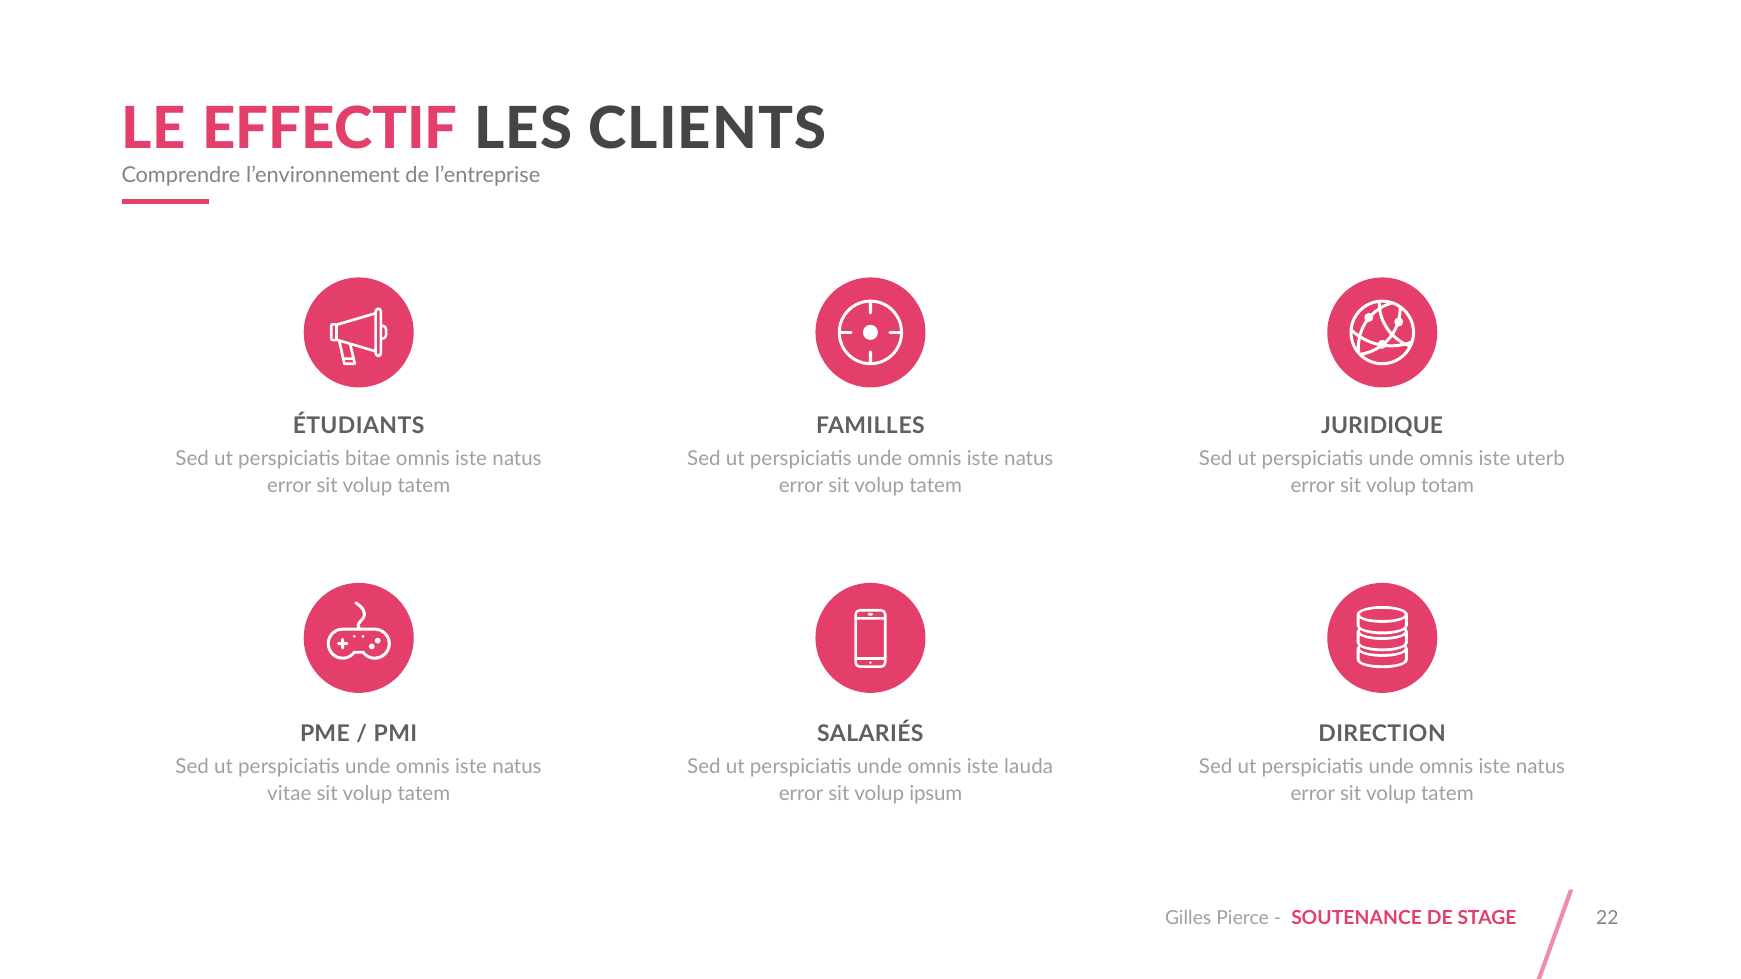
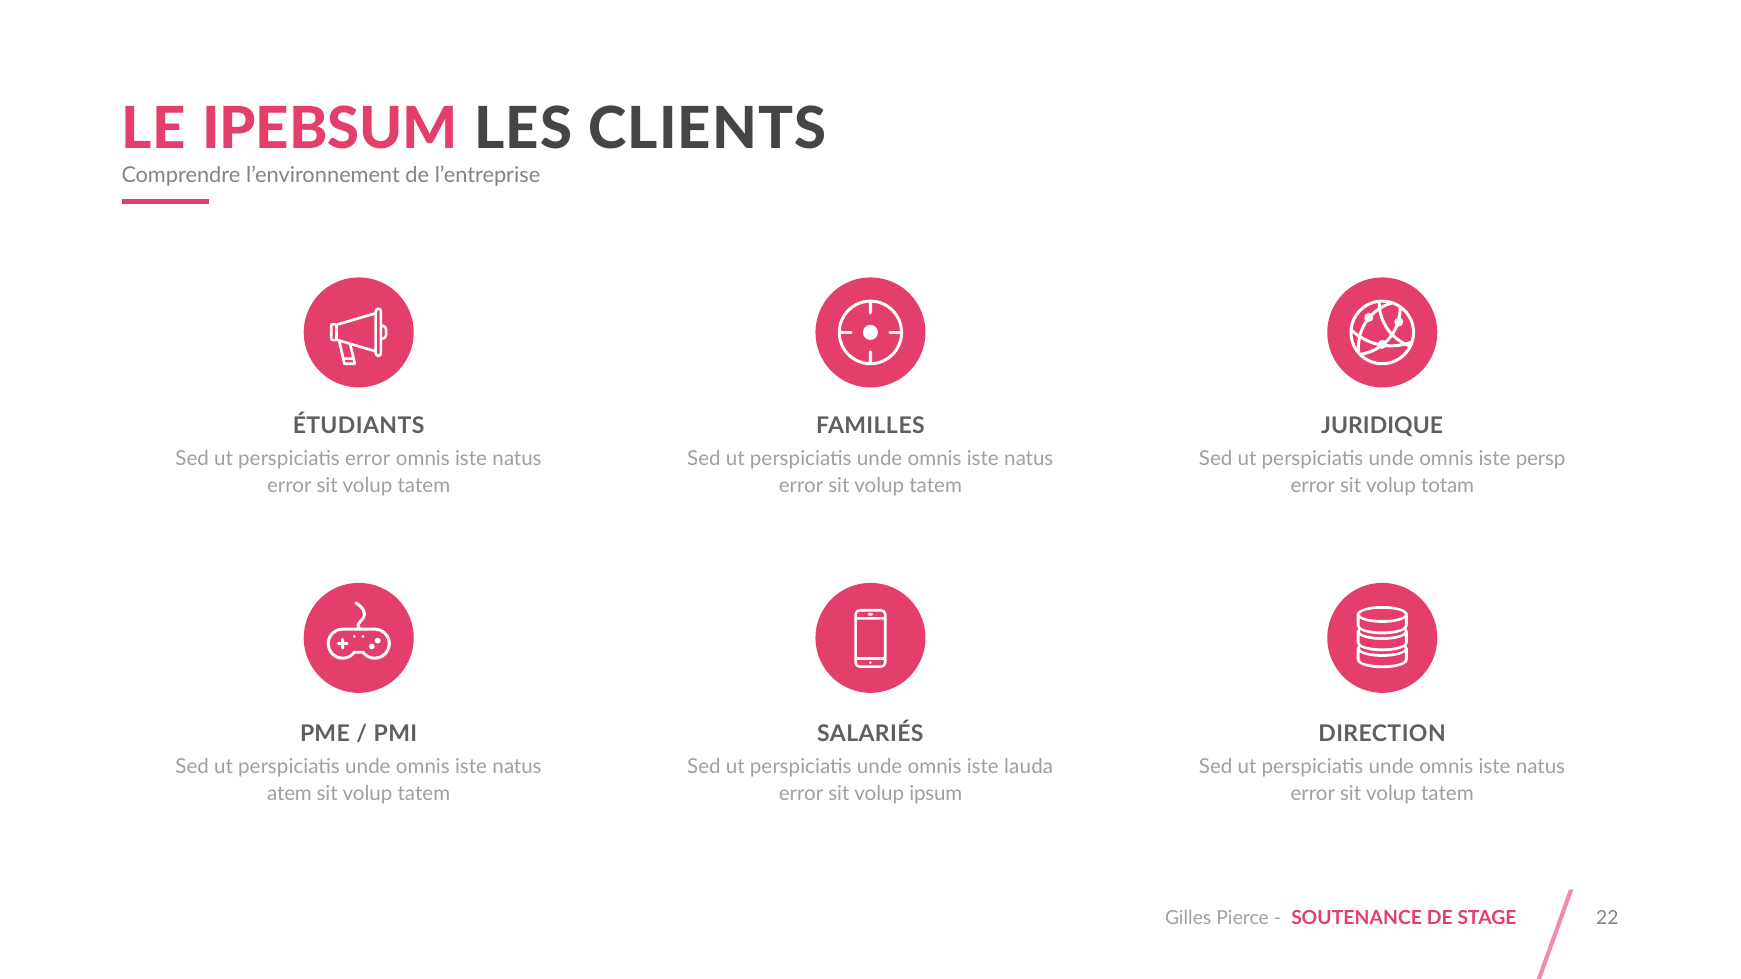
EFFECTIF: EFFECTIF -> IPEBSUM (330, 129)
perspiciatis bitae: bitae -> error (368, 459)
uterb: uterb -> persp (1541, 459)
vitae: vitae -> atem (289, 794)
